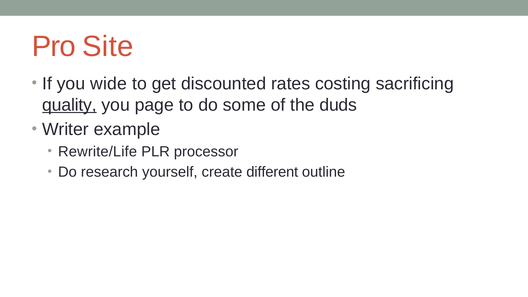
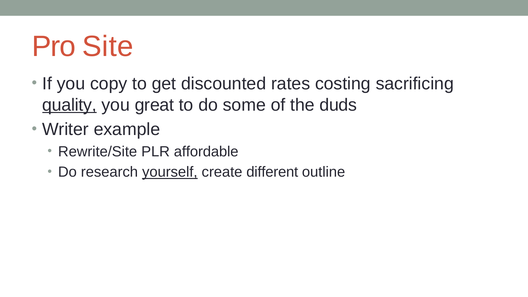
wide: wide -> copy (109, 84)
page: page -> great (154, 105)
Rewrite/Life: Rewrite/Life -> Rewrite/Site (98, 152)
processor: processor -> affordable (206, 152)
yourself underline: none -> present (170, 172)
